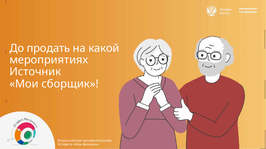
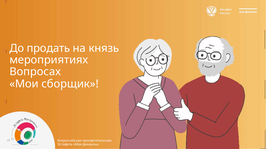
какой: какой -> князь (104, 48)
Источник: Источник -> Вопросах (35, 72)
